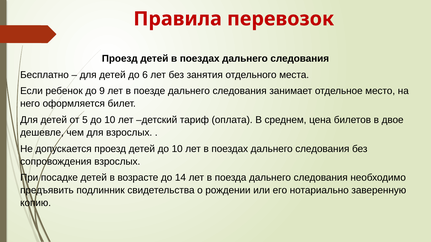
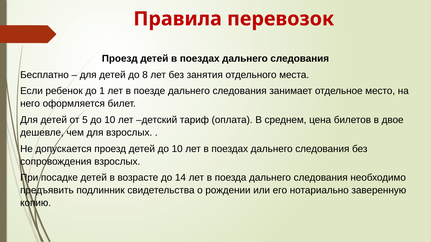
6: 6 -> 8 (145, 75)
9: 9 -> 1 (102, 91)
